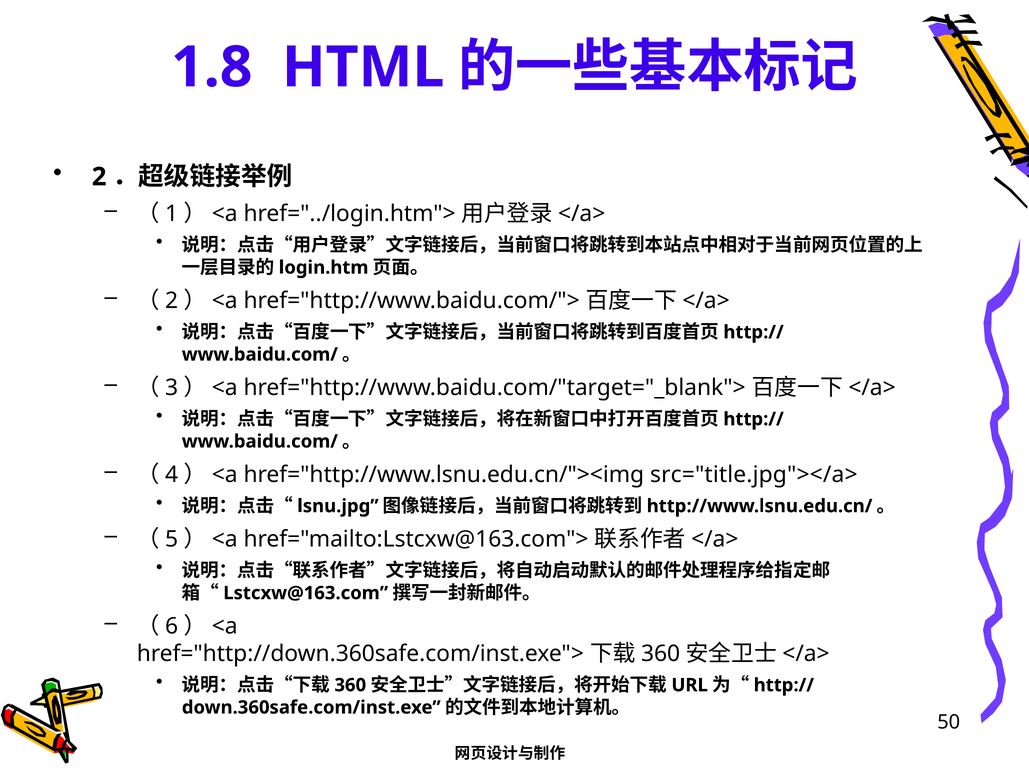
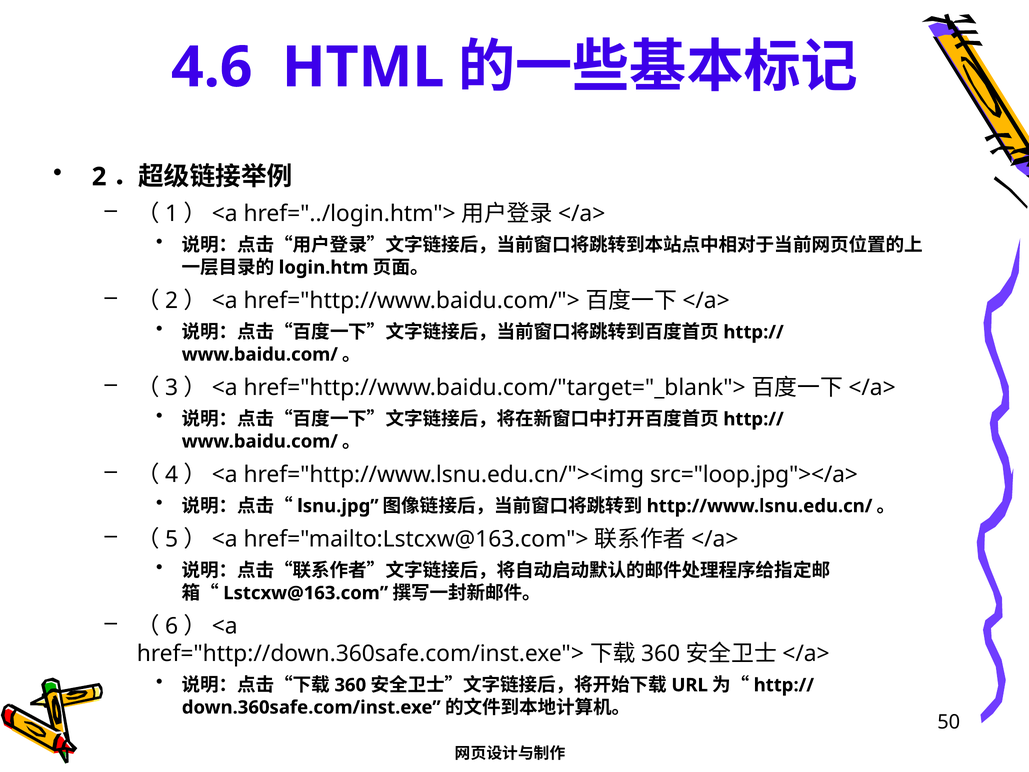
1.8: 1.8 -> 4.6 (212, 67)
src="title.jpg"></a>: src="title.jpg"></a> -> src="loop.jpg"></a> (754, 475)
